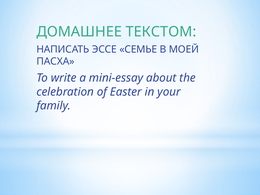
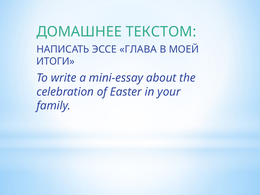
СЕМЬЕ: СЕМЬЕ -> ГЛАВА (138, 49)
ПАСХА: ПАСХА -> ИТОГИ (55, 61)
